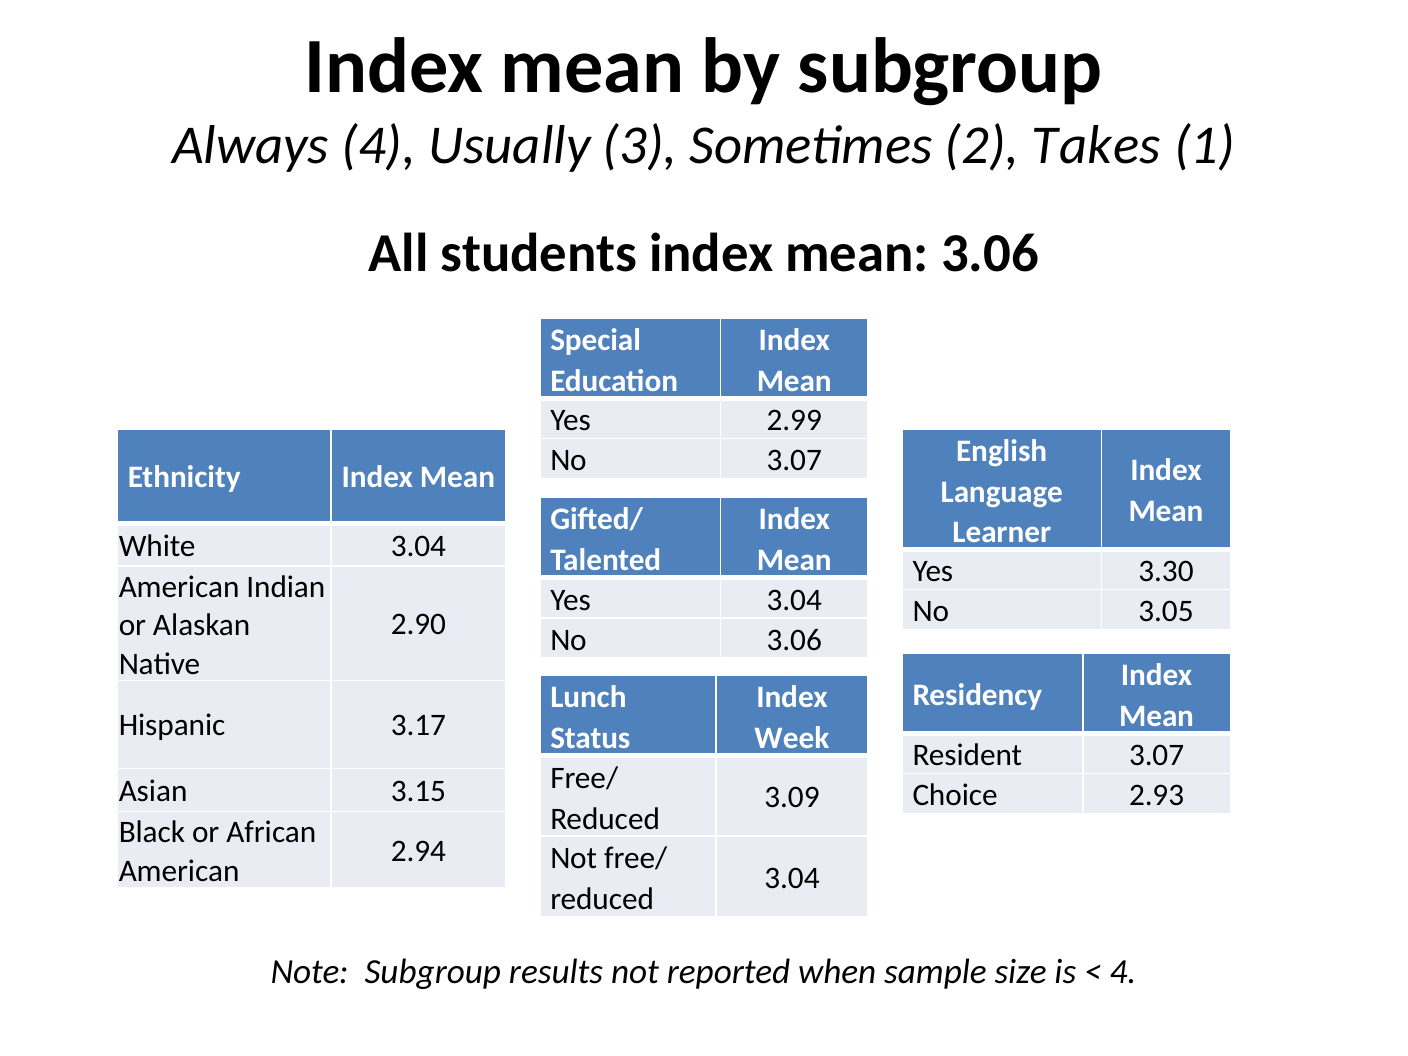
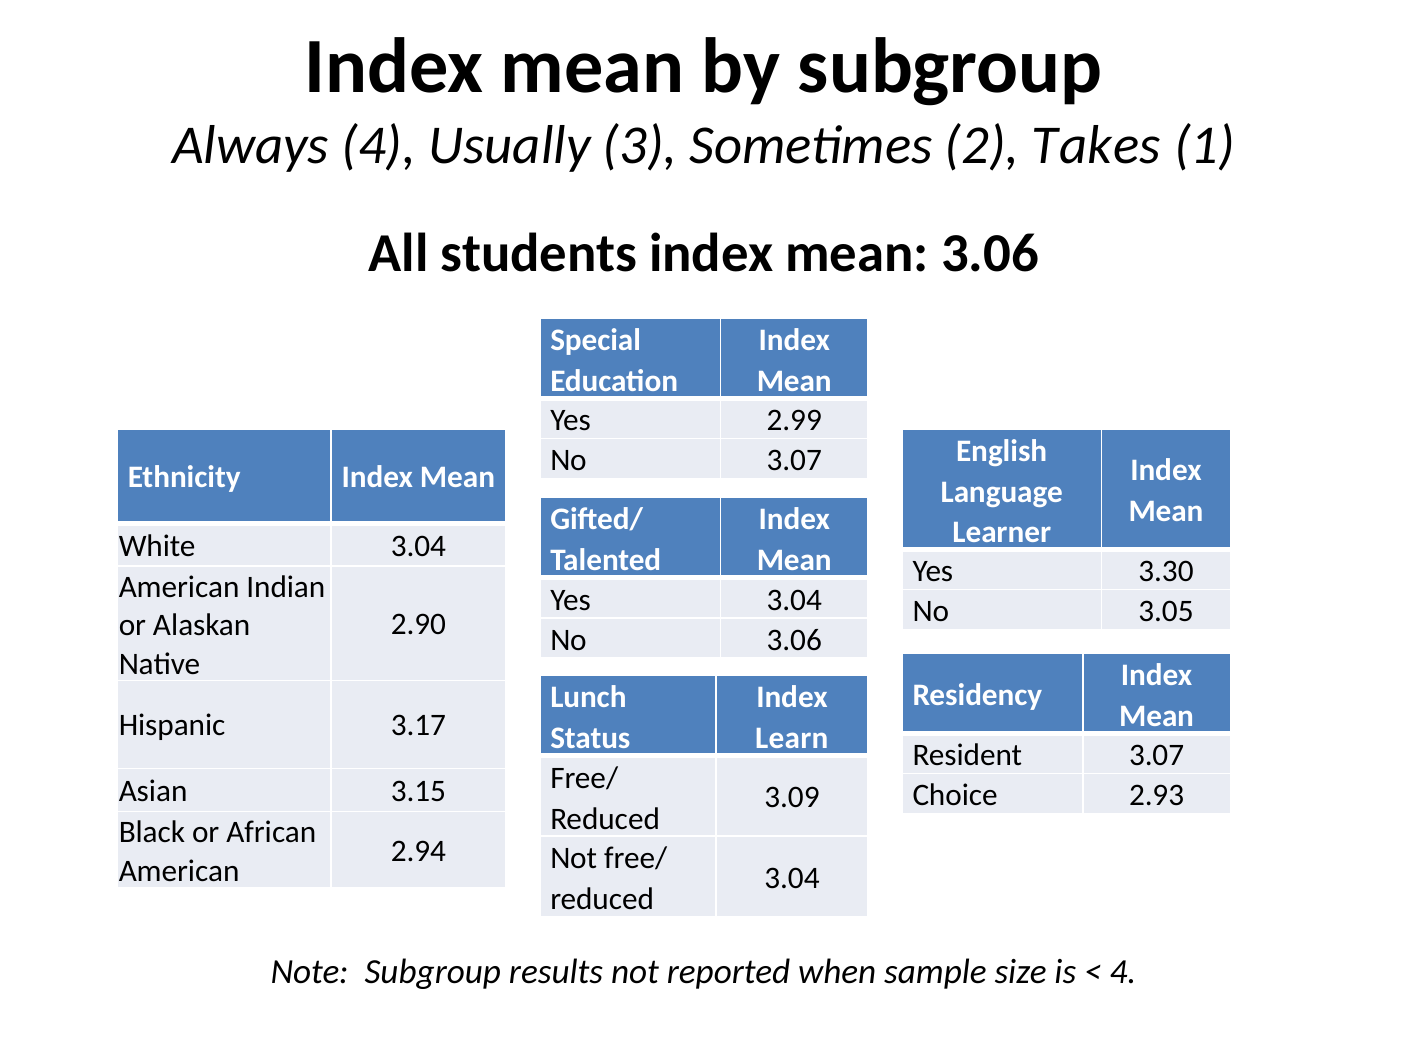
Week: Week -> Learn (792, 738)
